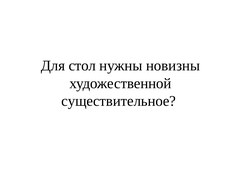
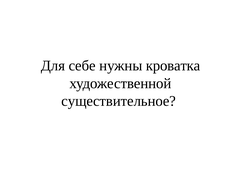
стол: стол -> себе (82, 66)
новизны: новизны -> кроватка (173, 66)
